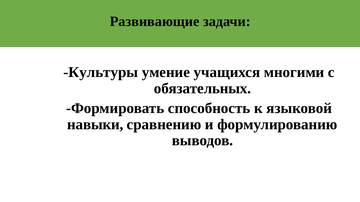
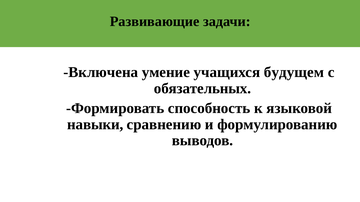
Культуры: Культуры -> Включена (101, 72)
многими: многими -> будущем (294, 72)
